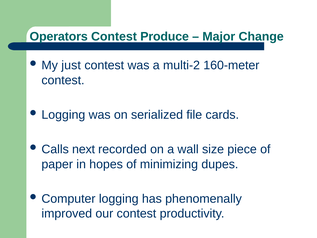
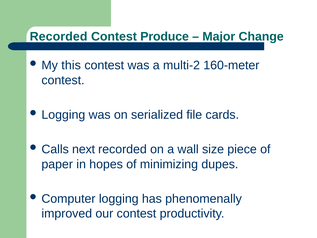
Operators: Operators -> Recorded (59, 37)
just: just -> this (71, 65)
